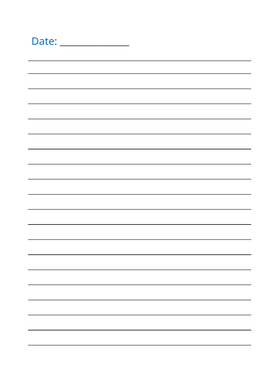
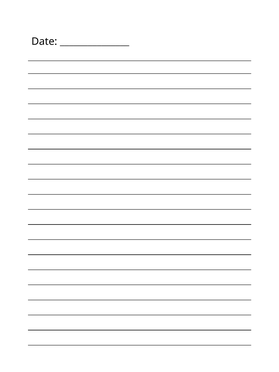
Date colour: blue -> black (44, 42)
